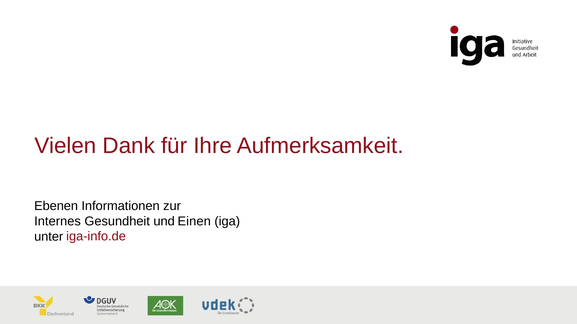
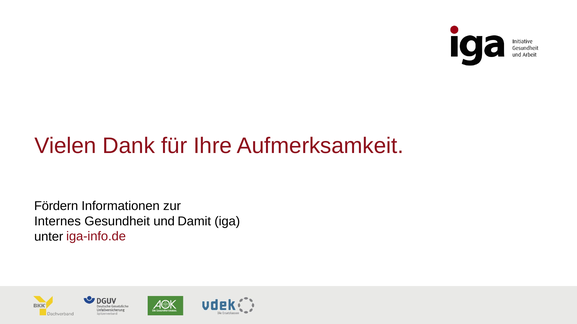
Ebenen: Ebenen -> Fördern (56, 206)
Einen: Einen -> Damit (194, 222)
